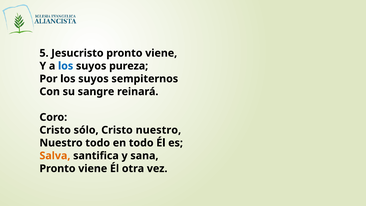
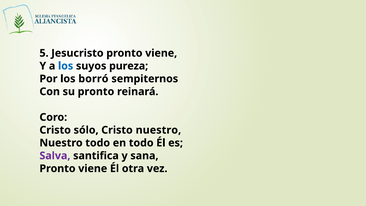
Por los suyos: suyos -> borró (93, 79)
su sangre: sangre -> pronto (96, 92)
Salva colour: orange -> purple (55, 156)
